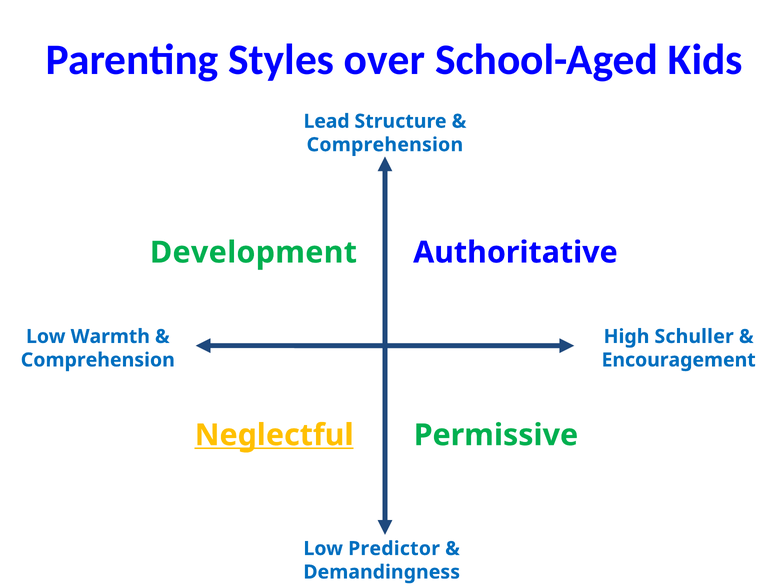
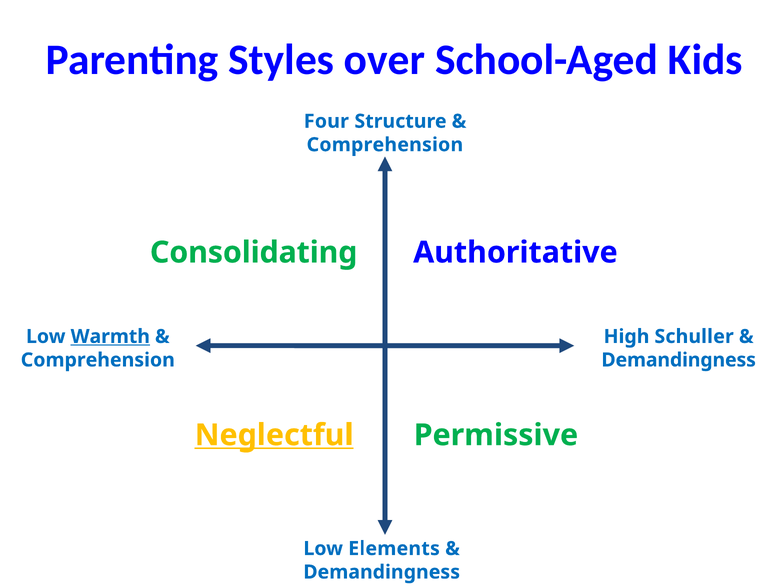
Lead: Lead -> Four (326, 121)
Development: Development -> Consolidating (254, 253)
Warmth underline: none -> present (110, 337)
Encouragement: Encouragement -> Demandingness (679, 360)
Predictor: Predictor -> Elements (394, 549)
